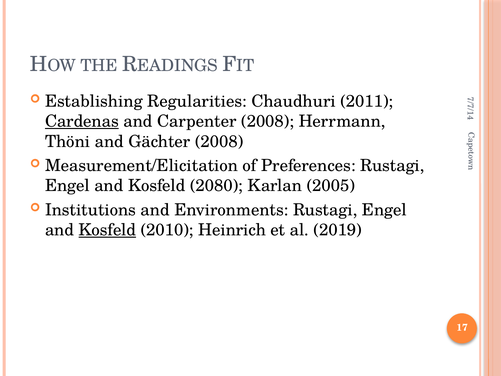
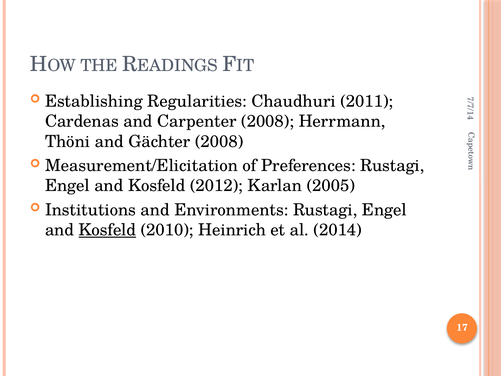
Cardenas underline: present -> none (82, 121)
2080: 2080 -> 2012 (217, 186)
2019: 2019 -> 2014 (338, 230)
